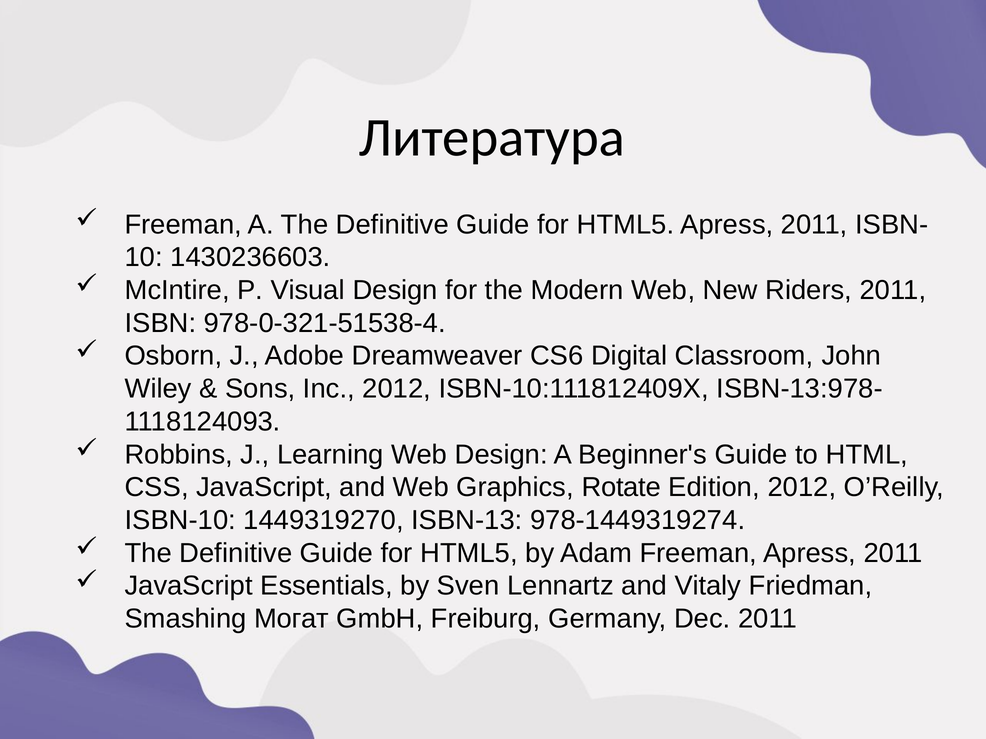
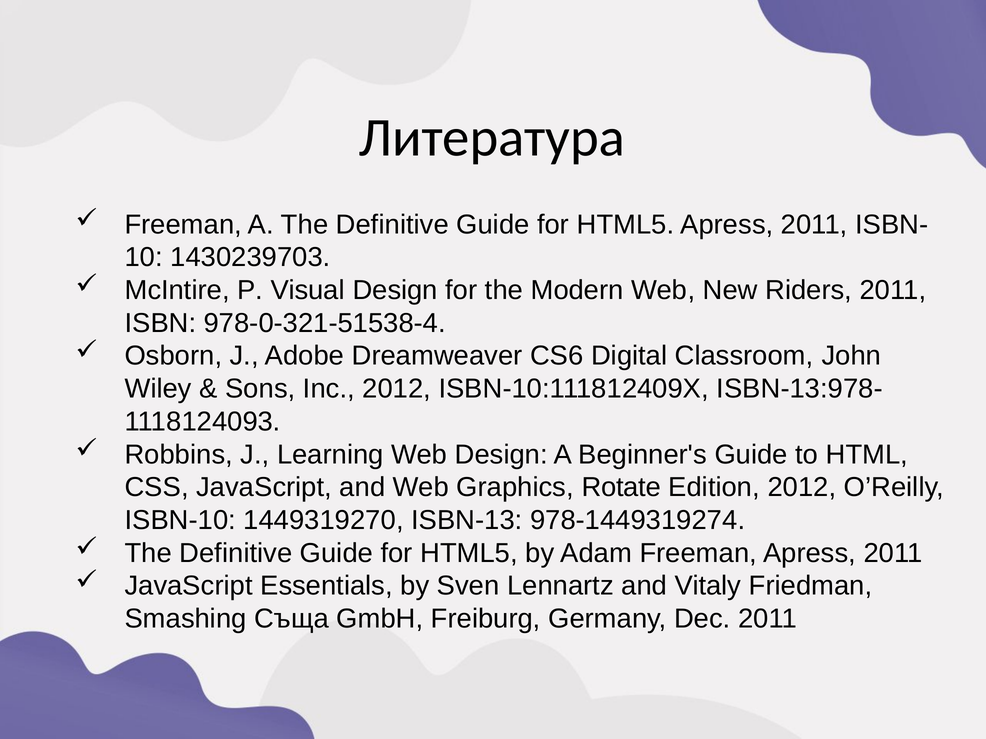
1430236603: 1430236603 -> 1430239703 (250, 258)
Могат: Могат -> Съща (291, 619)
